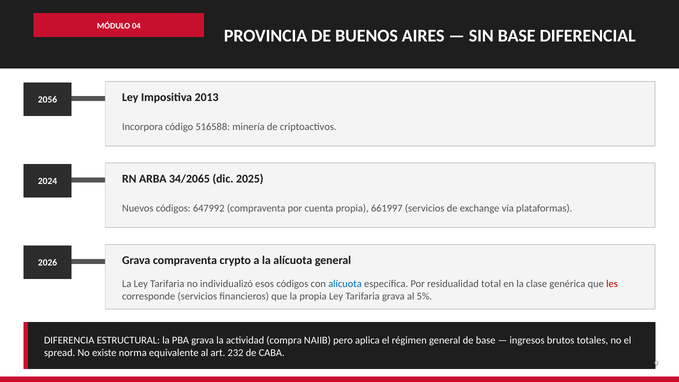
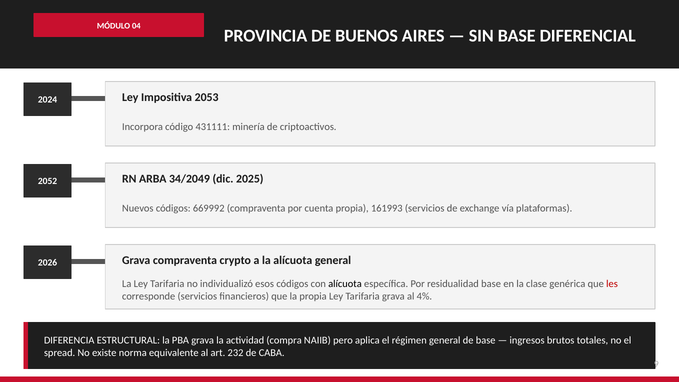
2056: 2056 -> 2024 (48, 100)
2013: 2013 -> 2053 (207, 98)
516588: 516588 -> 431111 (213, 127)
2024: 2024 -> 2052 (48, 181)
34/2065: 34/2065 -> 34/2049 (189, 179)
647992: 647992 -> 669992 (209, 208)
661997: 661997 -> 161993 (387, 208)
alícuota colour: blue -> black (345, 284)
residualidad total: total -> base (491, 284)
5%: 5% -> 4% (424, 296)
